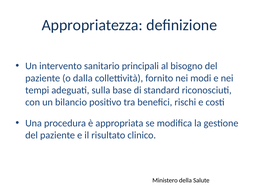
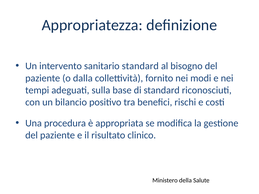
sanitario principali: principali -> standard (140, 66)
